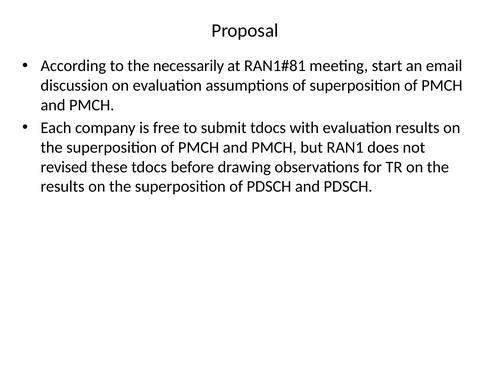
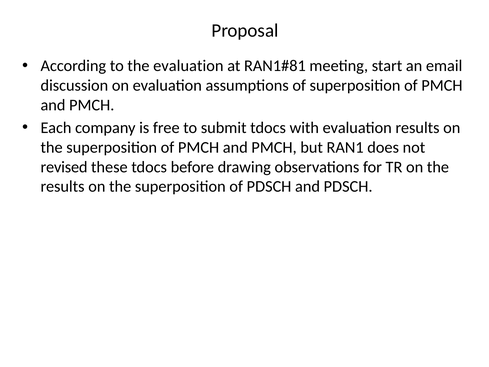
the necessarily: necessarily -> evaluation (188, 66)
